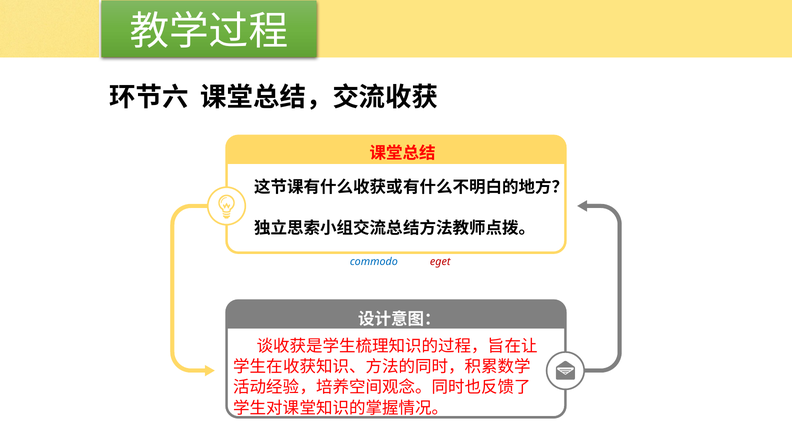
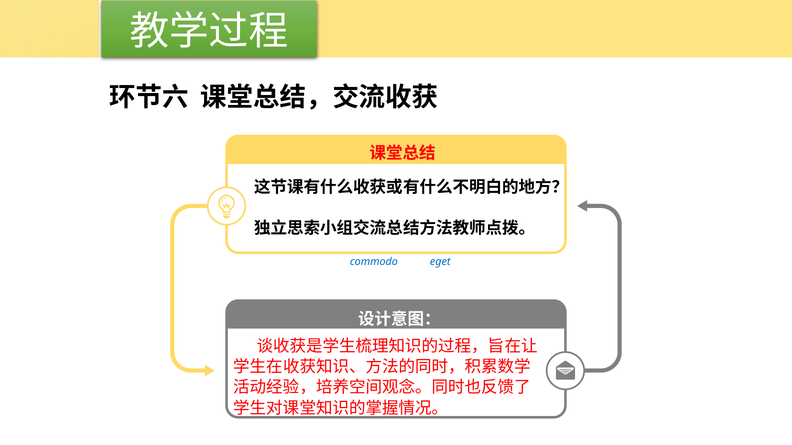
eget colour: red -> blue (440, 262)
